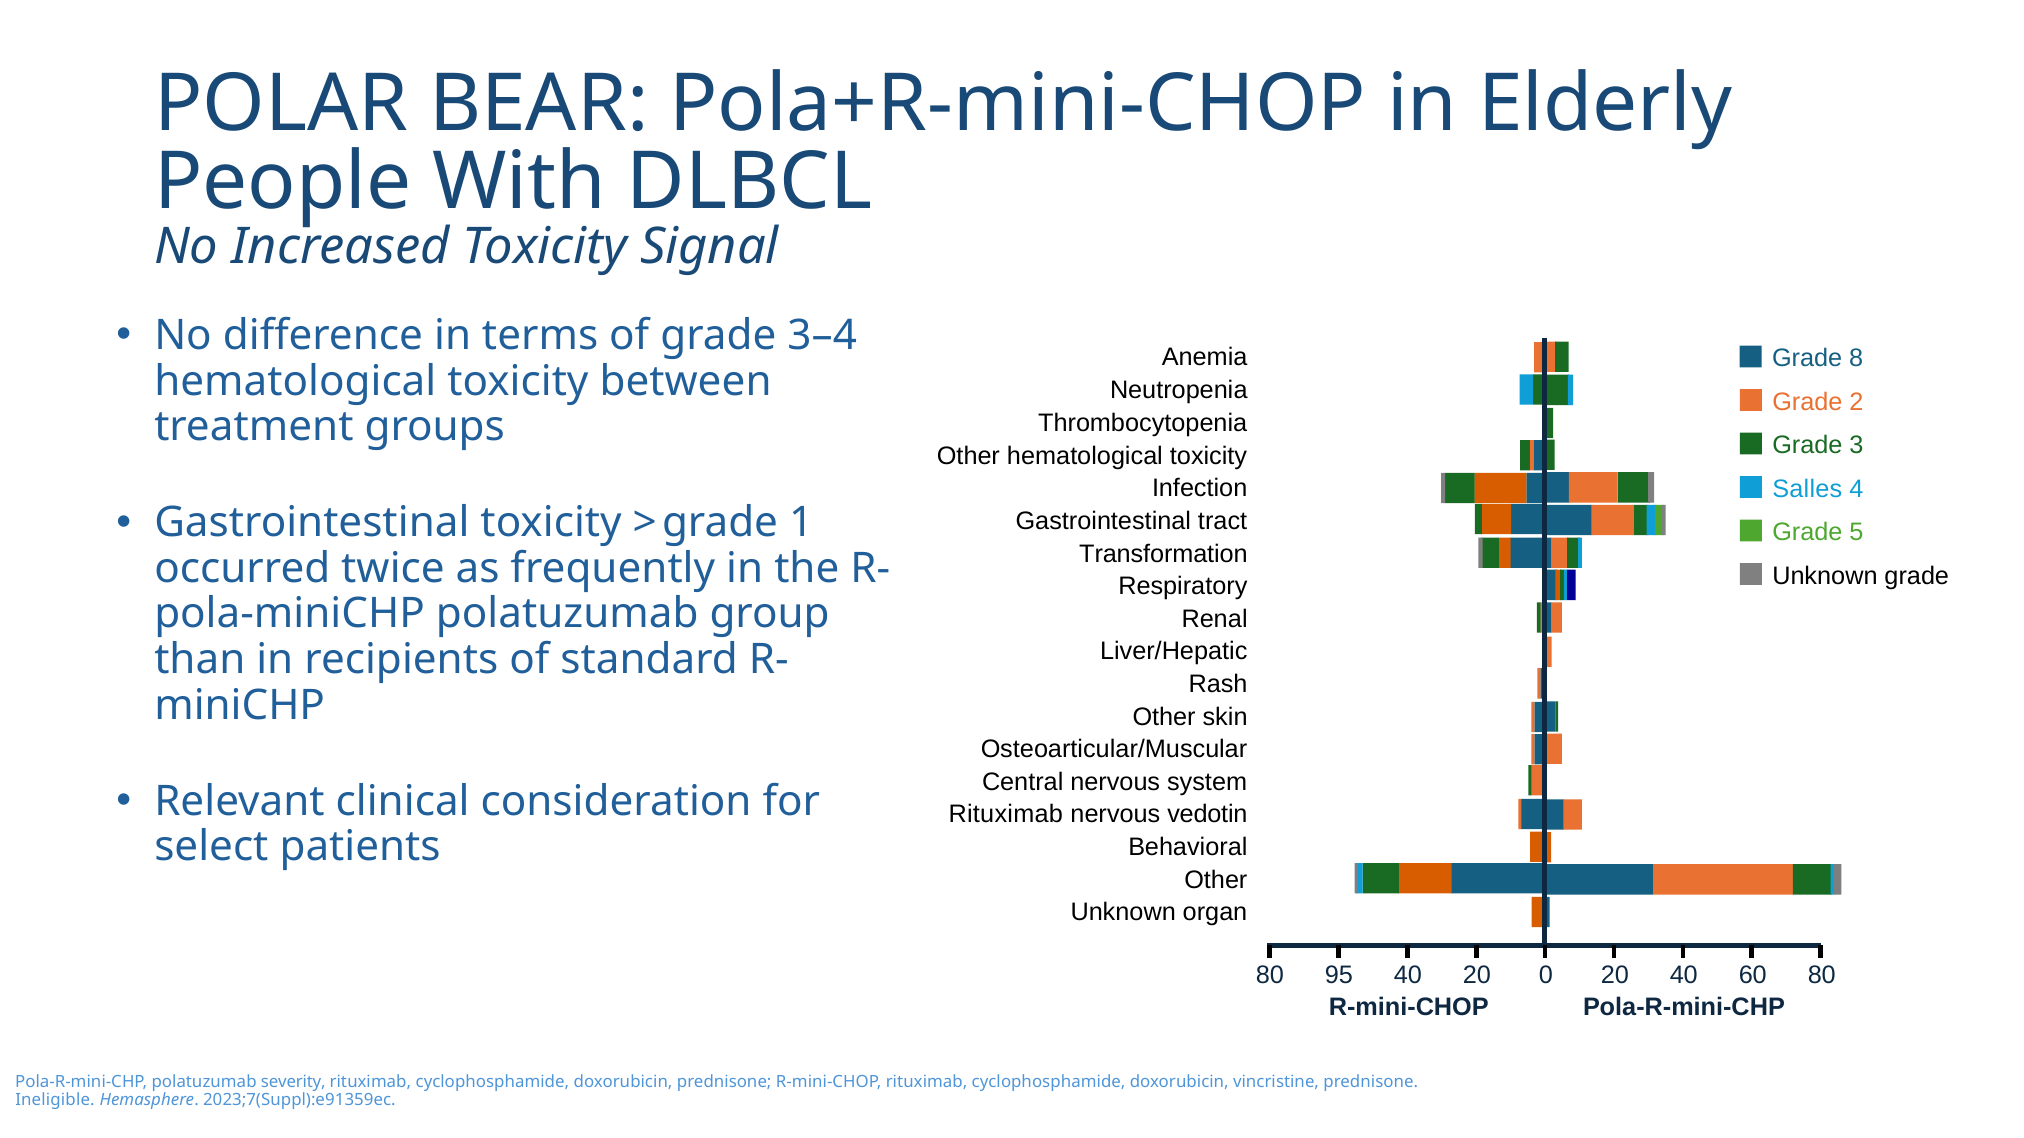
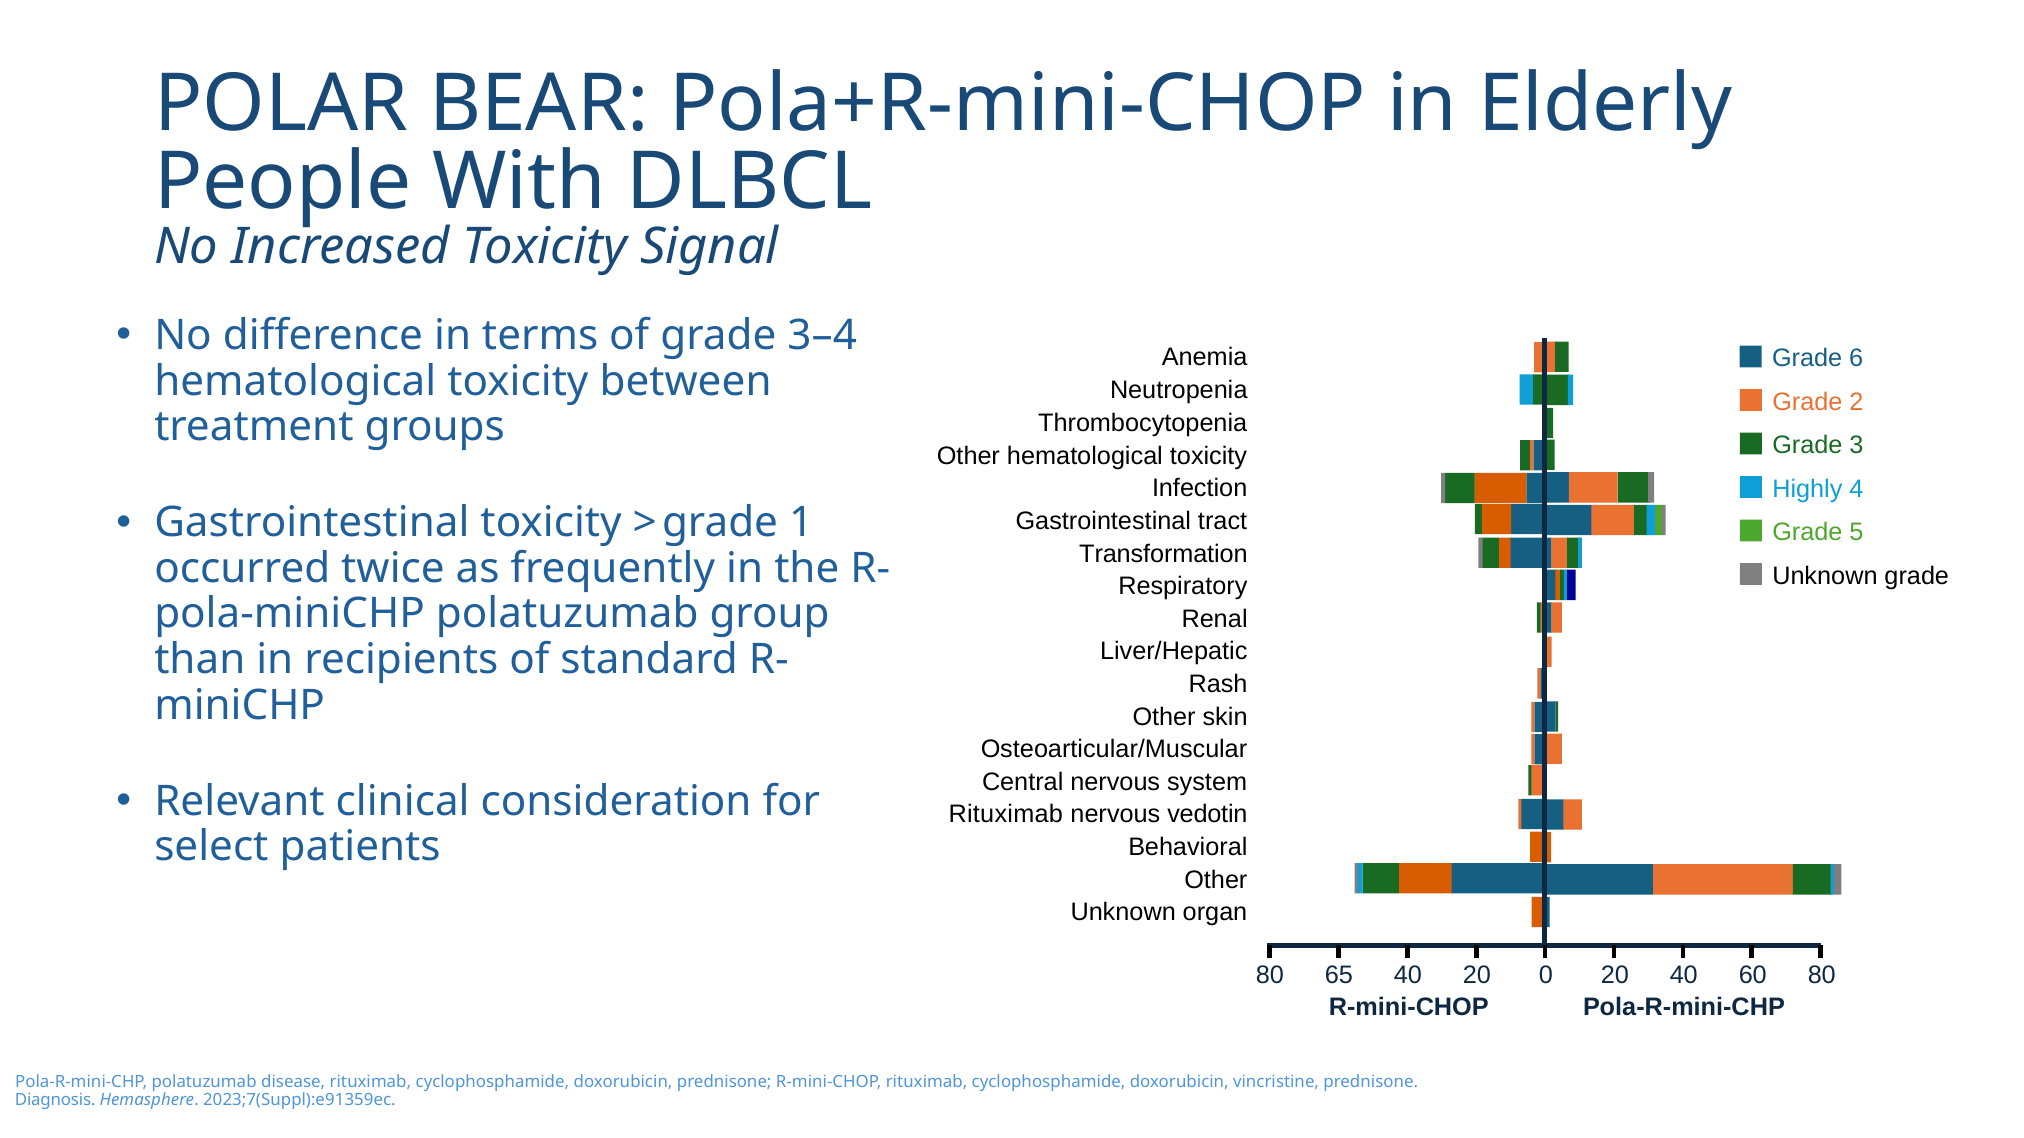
8: 8 -> 6 (1856, 358)
Salles: Salles -> Highly (1807, 489)
95: 95 -> 65 (1339, 976)
severity: severity -> disease (293, 1083)
Ineligible: Ineligible -> Diagnosis (55, 1101)
